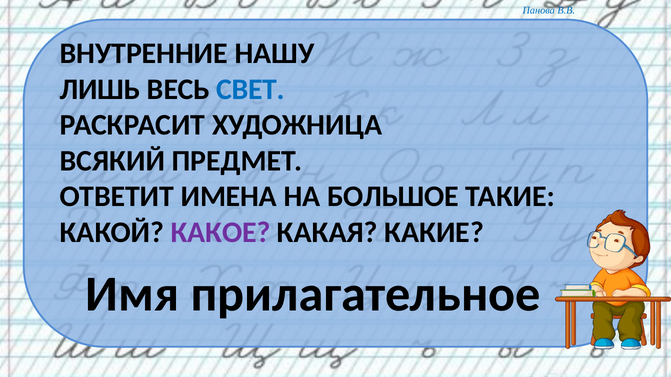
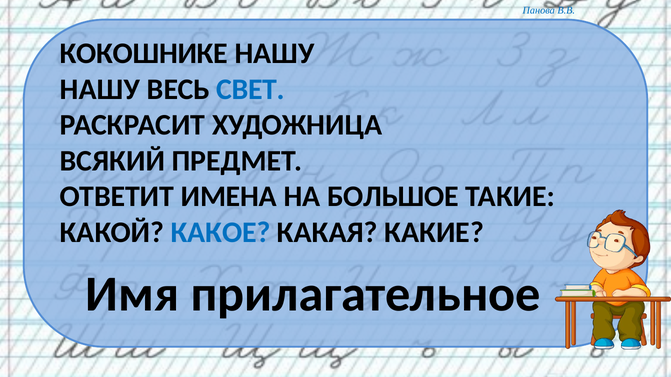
ВНУТРЕННИЕ: ВНУТРЕННИЕ -> КОКОШНИКЕ (144, 54)
ЛИШЬ: ЛИШЬ -> НАШУ (100, 89)
КАКОЕ colour: purple -> blue (221, 233)
